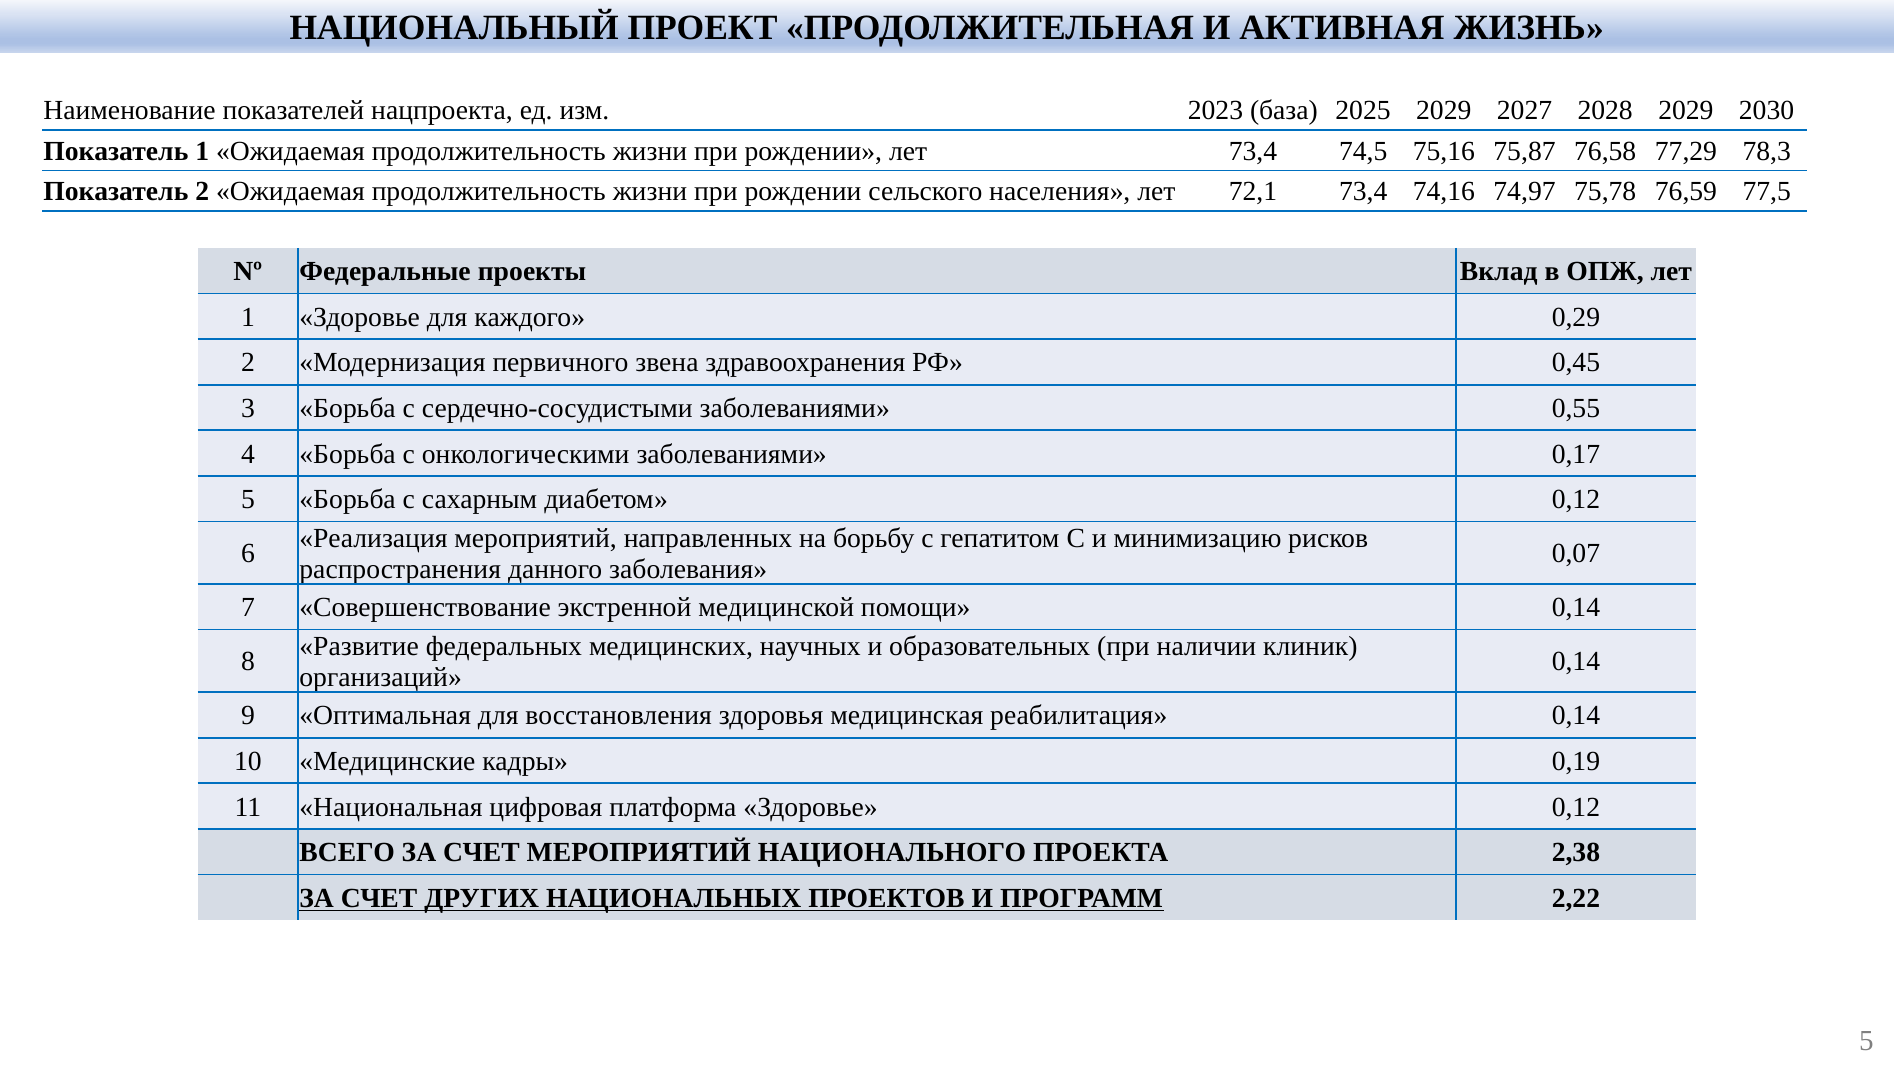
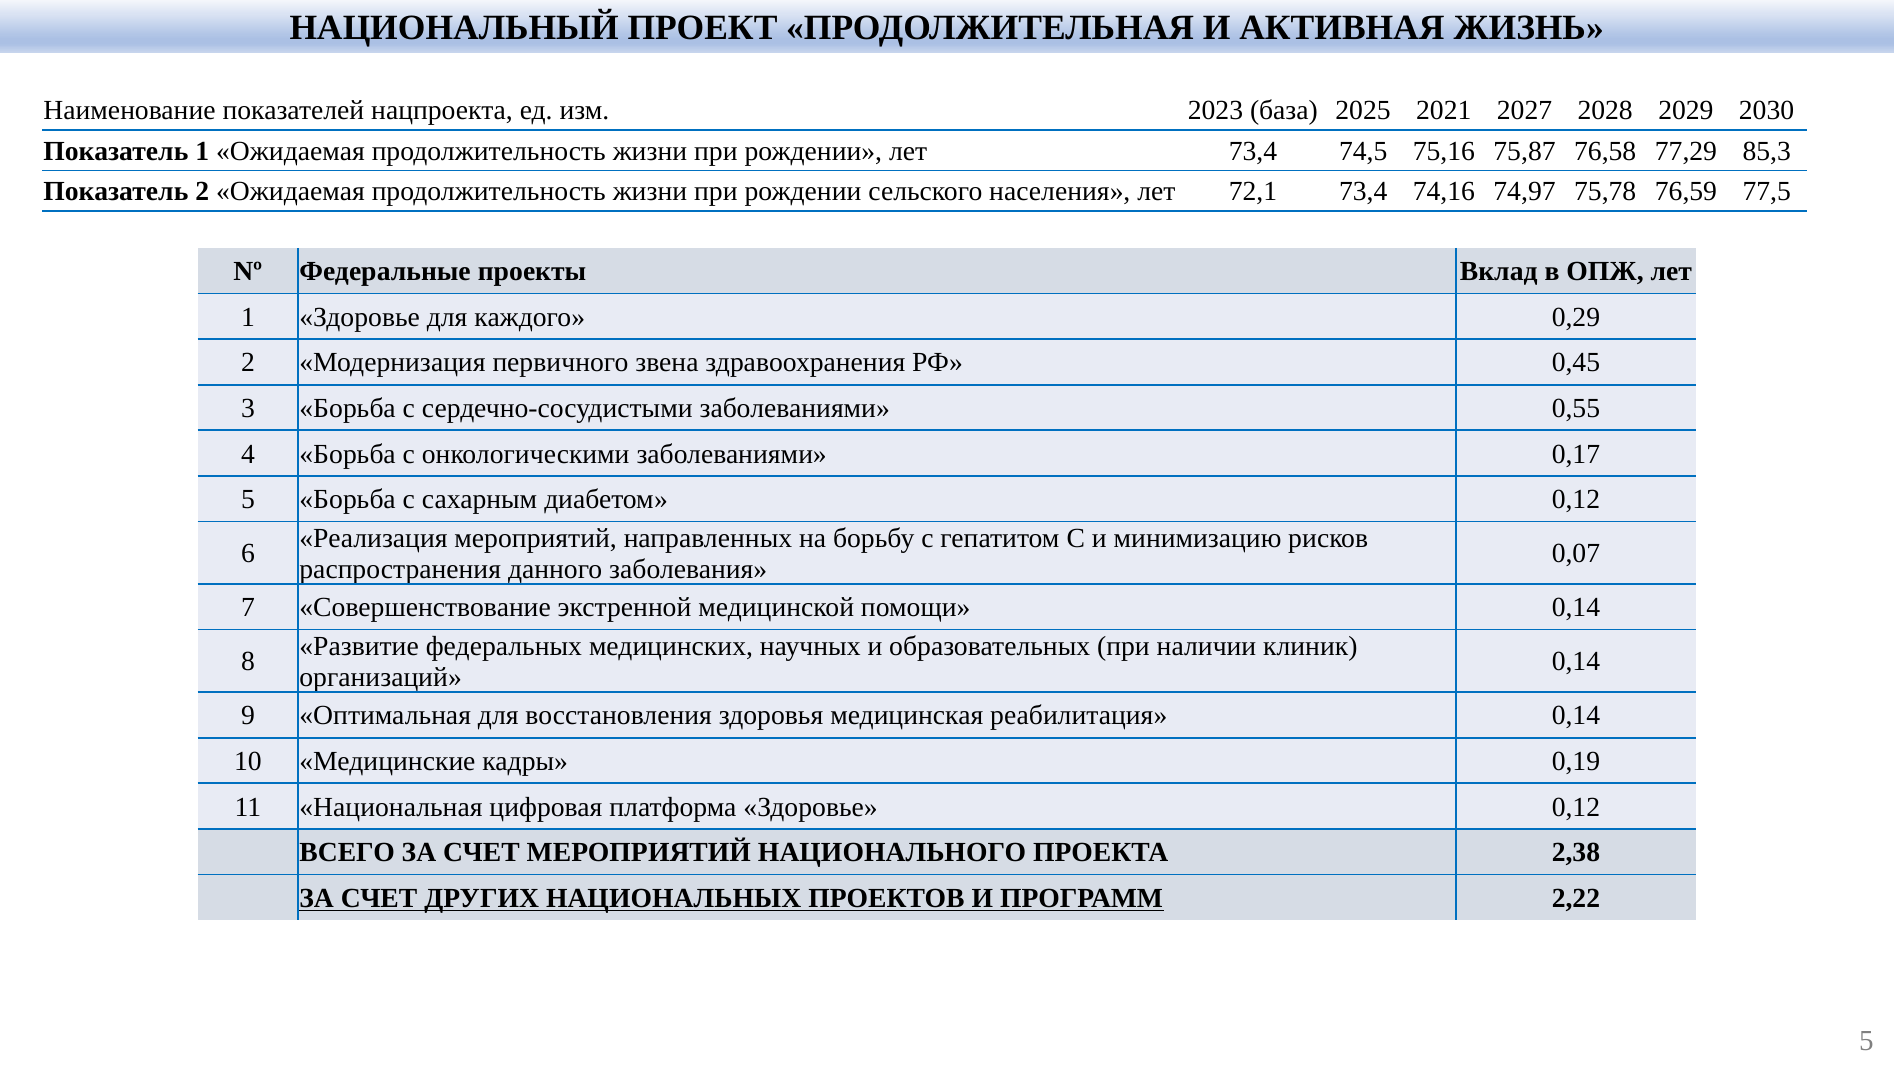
2025 2029: 2029 -> 2021 (1444, 111)
78,3: 78,3 -> 85,3 (1767, 151)
